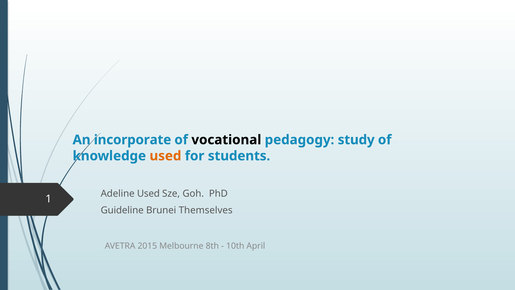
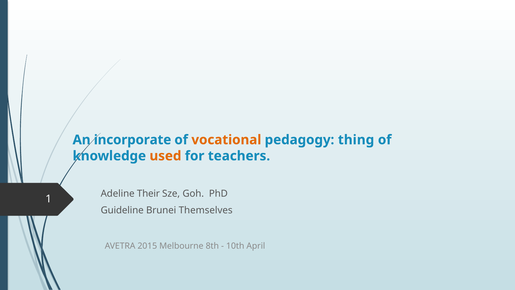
vocational colour: black -> orange (226, 140)
study: study -> thing (356, 140)
students: students -> teachers (239, 156)
Adeline Used: Used -> Their (148, 193)
